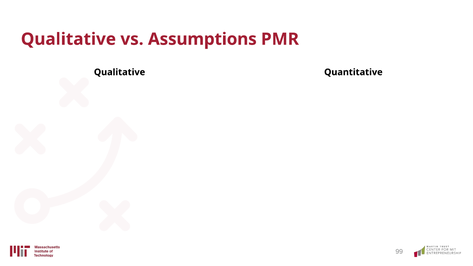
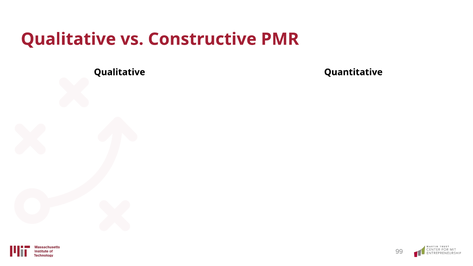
Assumptions: Assumptions -> Constructive (202, 39)
